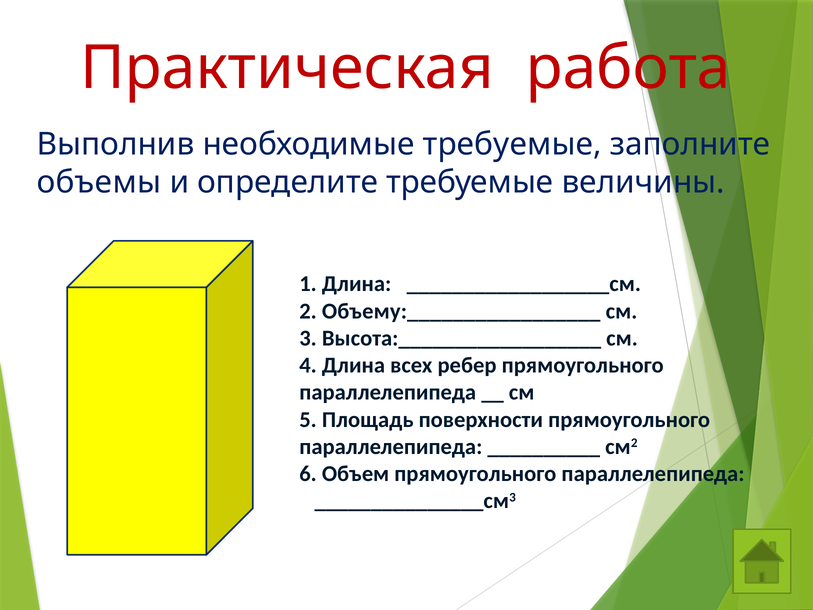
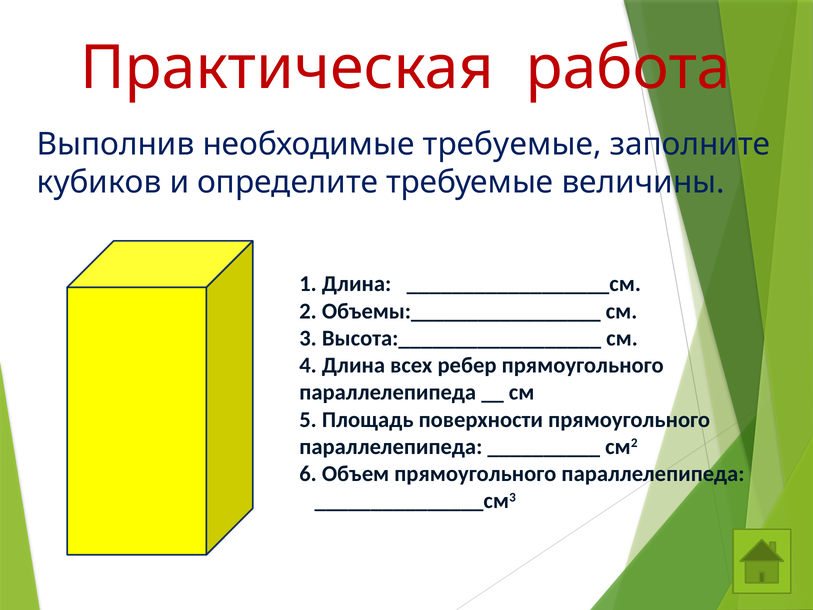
объемы: объемы -> кубиков (99, 182)
Объему:_________________: Объему:_________________ -> Объемы:_________________ (461, 311)
